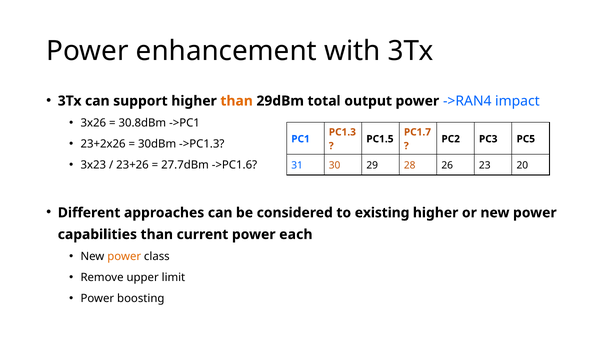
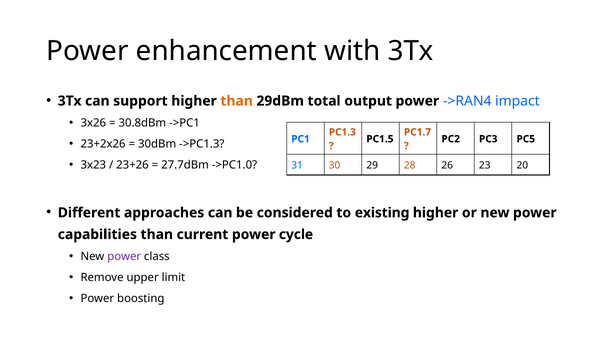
->PC1.6: ->PC1.6 -> ->PC1.0 (234, 165)
each: each -> cycle (296, 234)
power colour: orange -> purple (124, 257)
